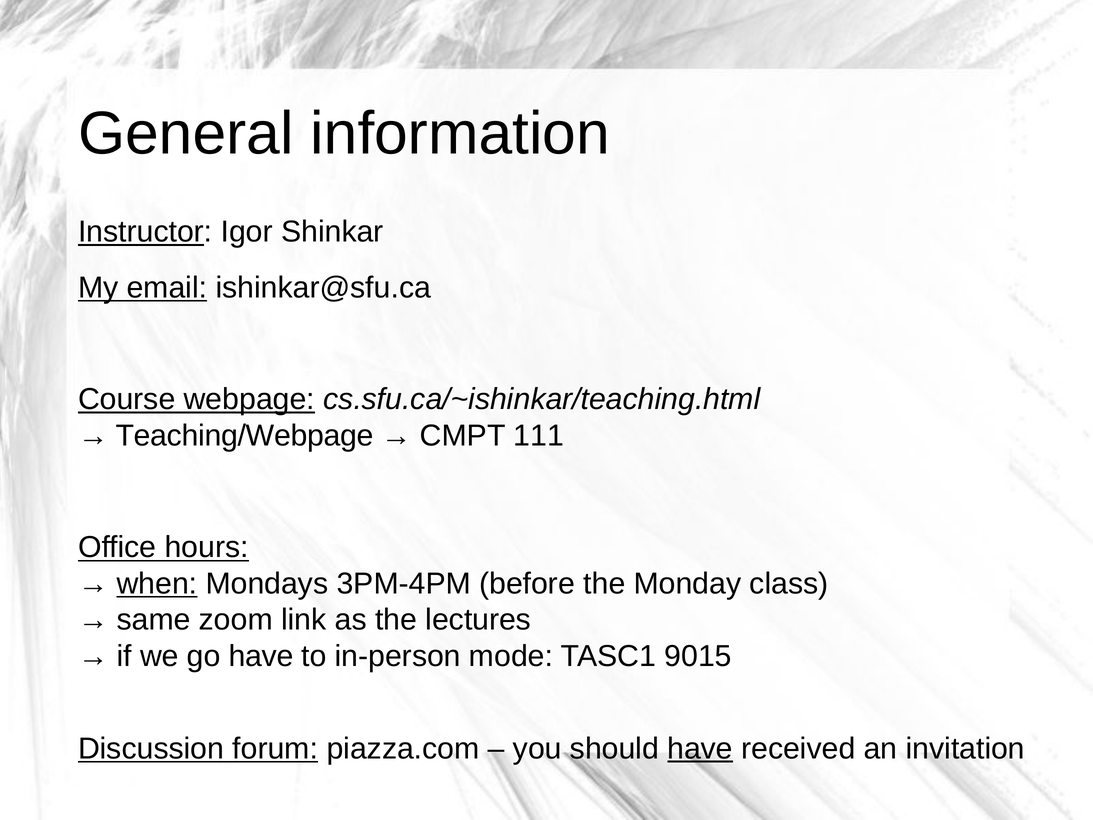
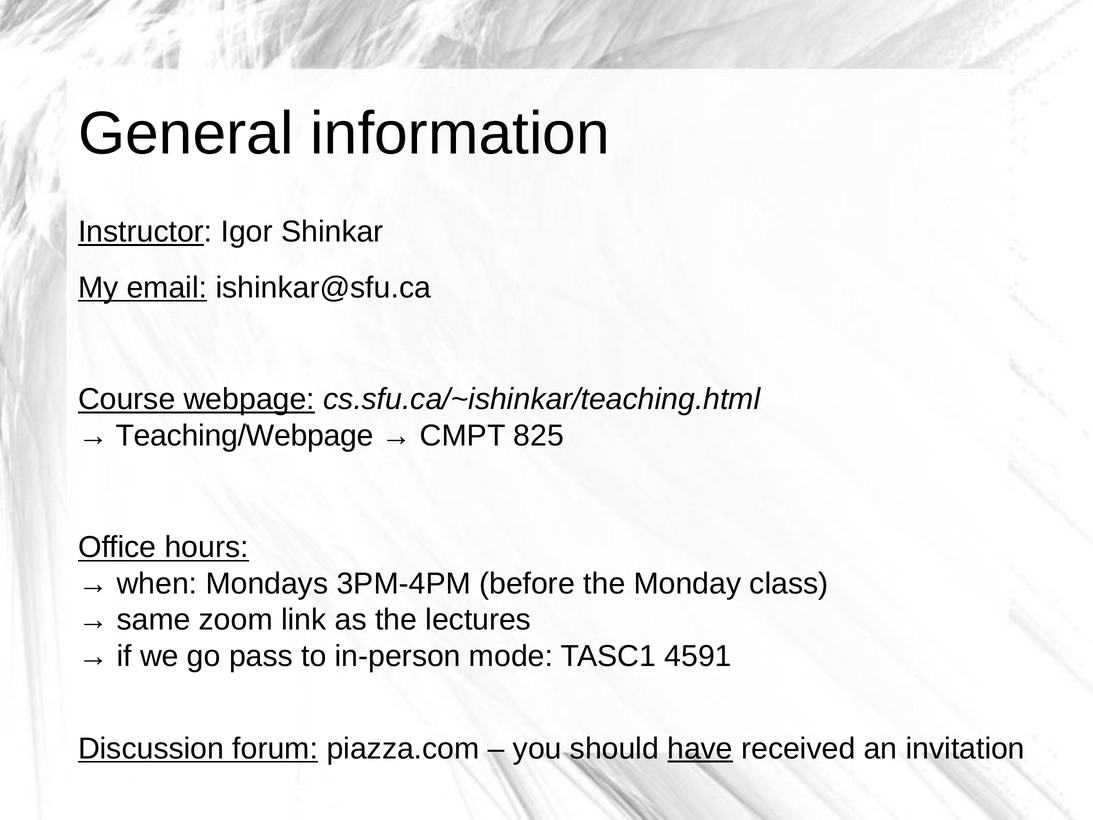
111: 111 -> 825 (539, 435)
when underline: present -> none (157, 583)
go have: have -> pass (261, 656)
9015: 9015 -> 4591 (698, 656)
